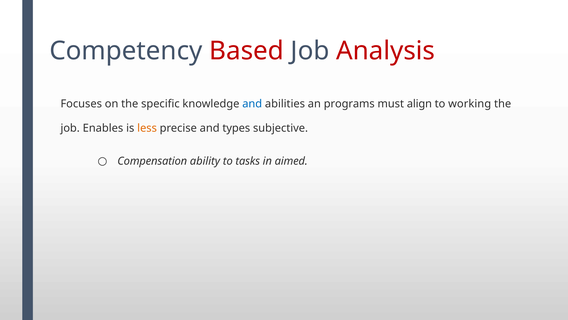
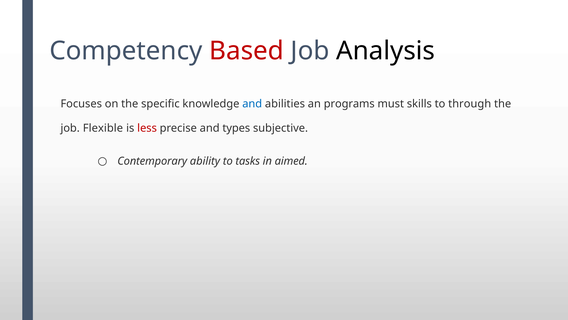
Analysis colour: red -> black (386, 51)
align: align -> skills (419, 104)
working: working -> through (470, 104)
Enables: Enables -> Flexible (103, 128)
less colour: orange -> red (147, 128)
Compensation: Compensation -> Contemporary (152, 161)
